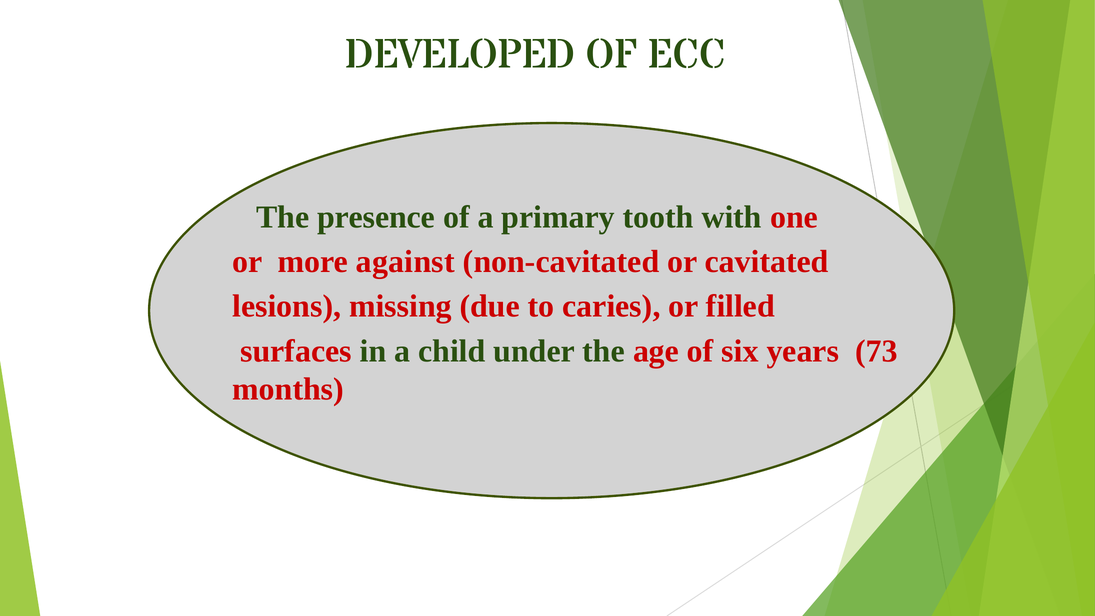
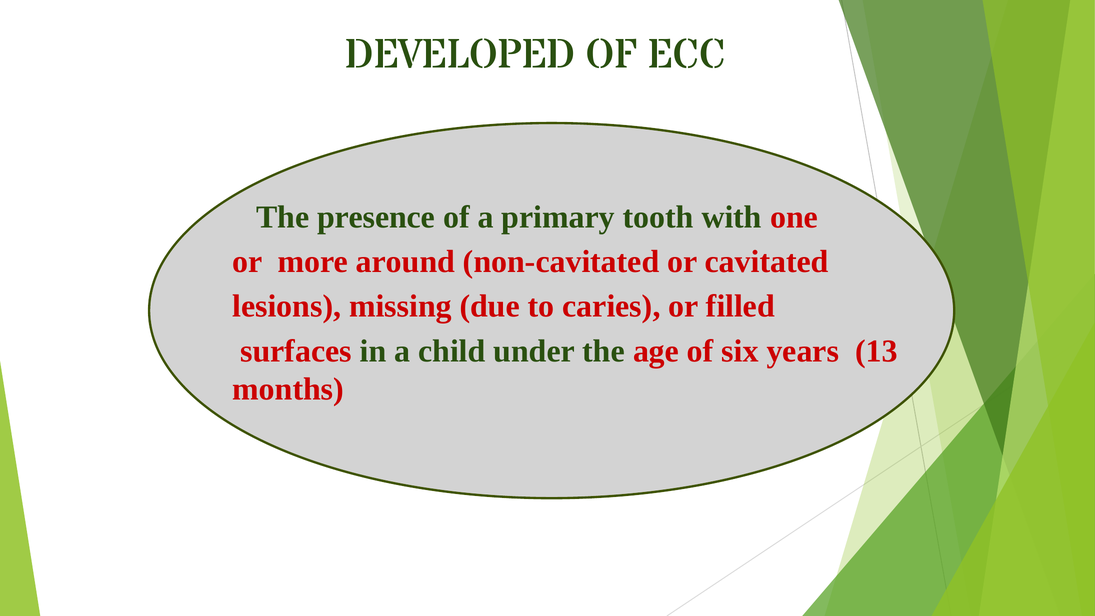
against: against -> around (405, 262)
73: 73 -> 13 (876, 351)
